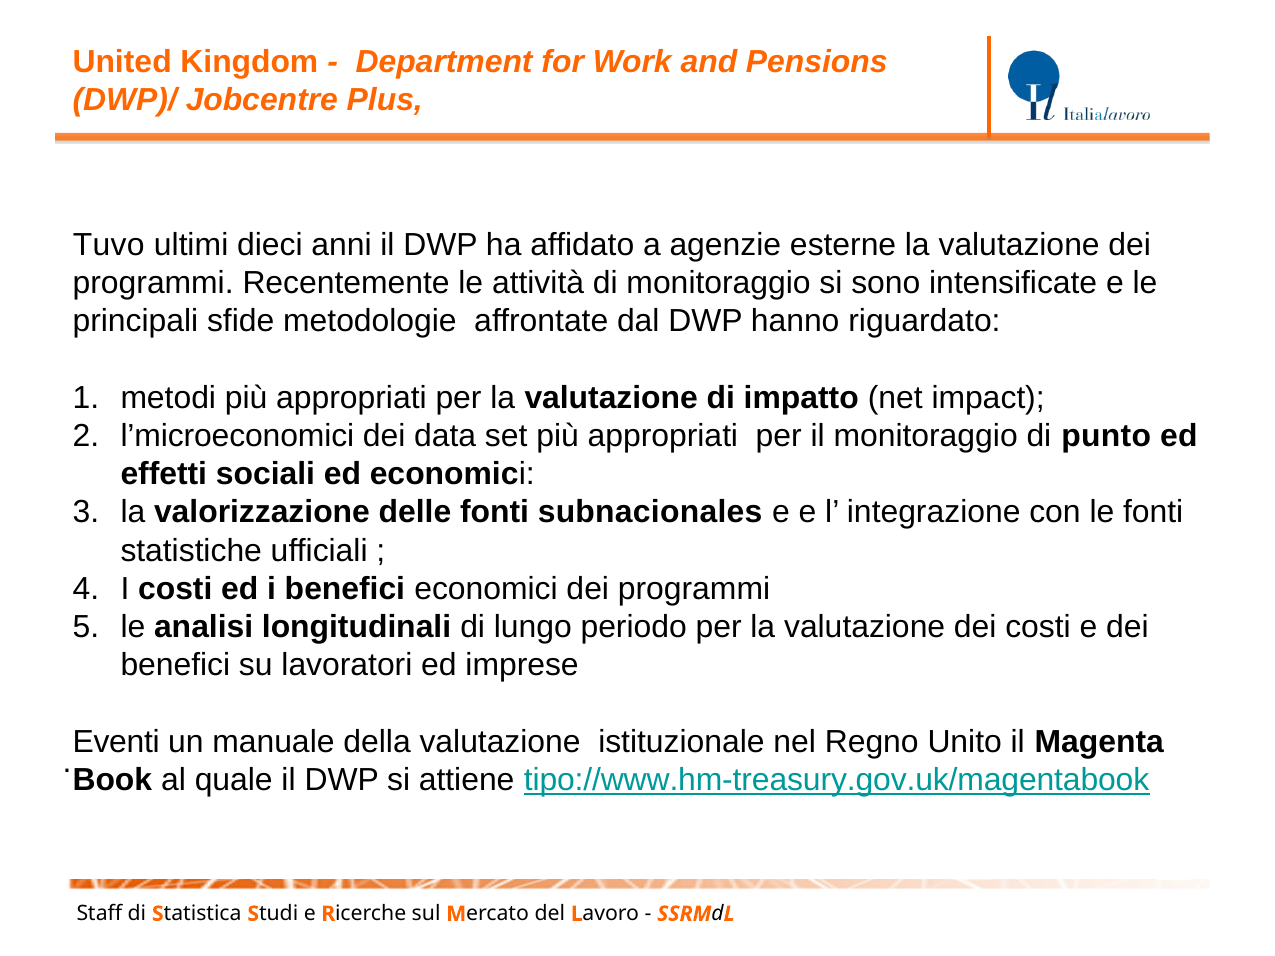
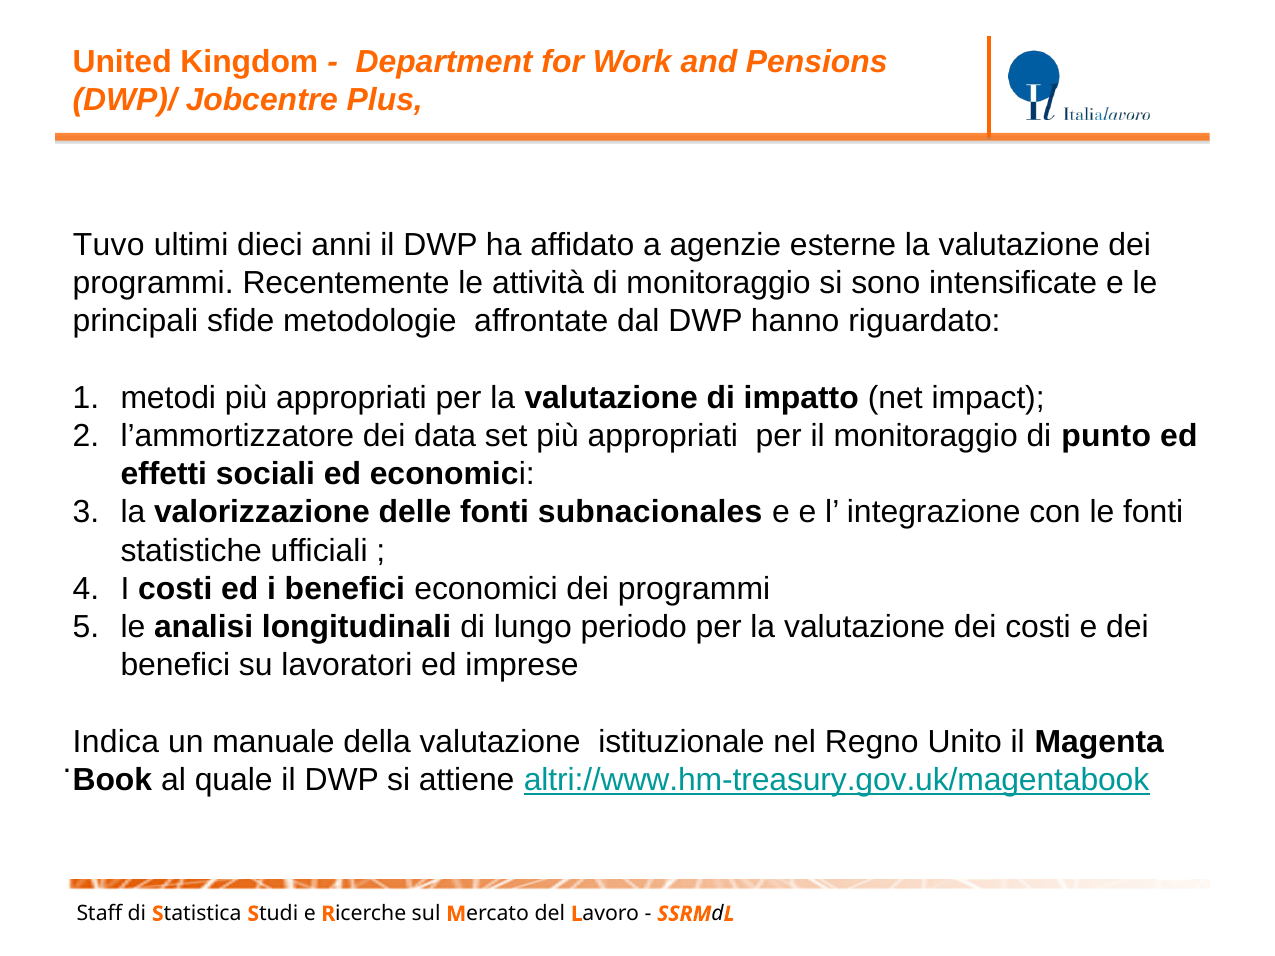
l’microeconomici: l’microeconomici -> l’ammortizzatore (237, 436)
Eventi: Eventi -> Indica (116, 742)
tipo://www.hm-treasury.gov.uk/magentabook: tipo://www.hm-treasury.gov.uk/magentabook -> altri://www.hm-treasury.gov.uk/magentabook (837, 780)
